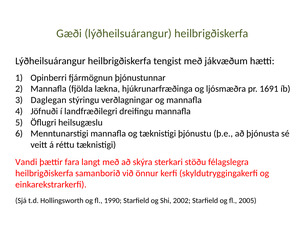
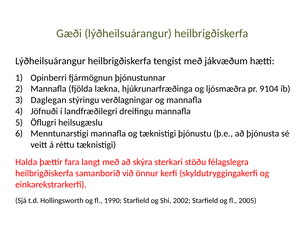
1691: 1691 -> 9104 (269, 89)
Vandi: Vandi -> Halda (26, 162)
